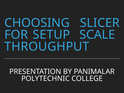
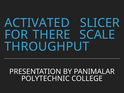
CHOOSING: CHOOSING -> ACTIVATED (37, 23)
SETUP: SETUP -> THERE (51, 35)
